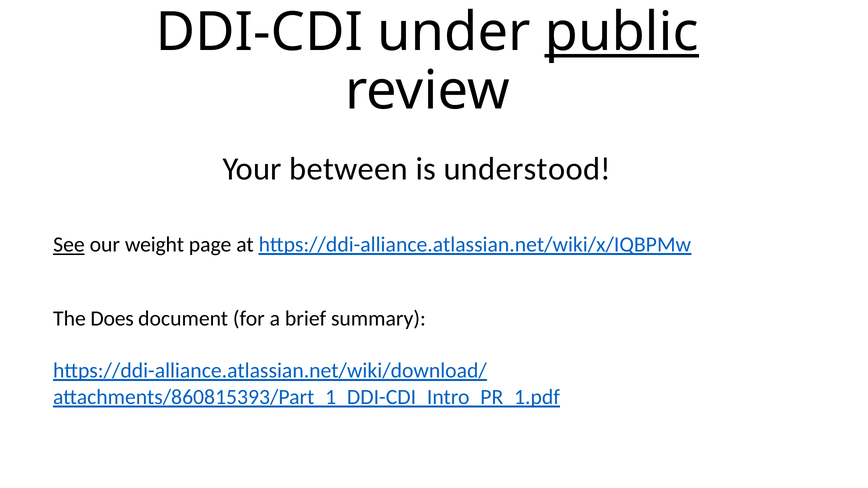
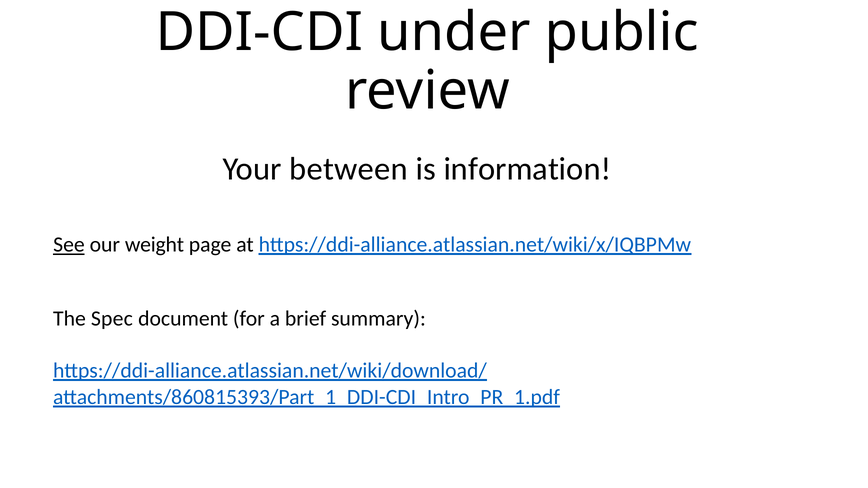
public underline: present -> none (622, 32)
understood: understood -> information (527, 169)
Does: Does -> Spec (112, 319)
